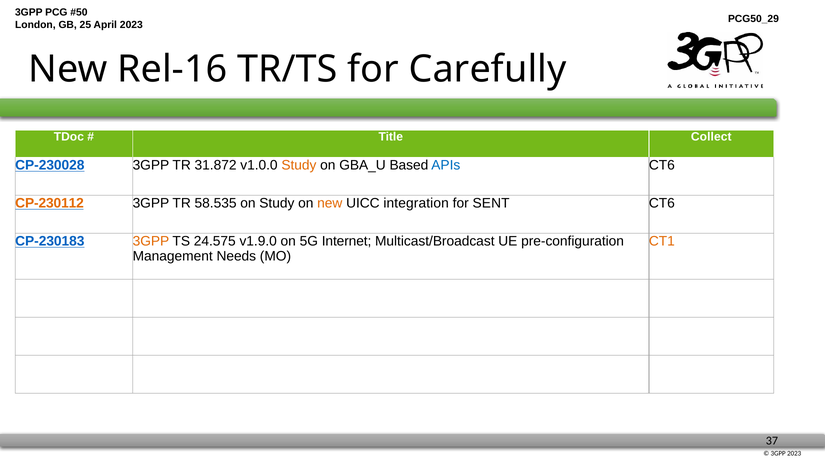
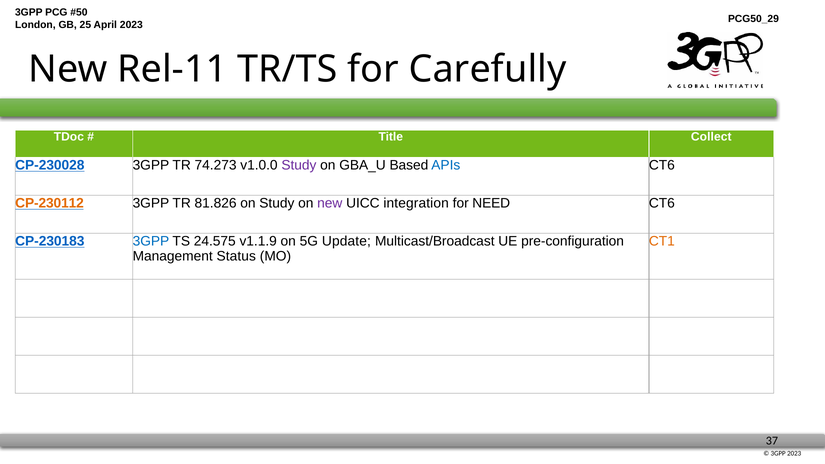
Rel-16: Rel-16 -> Rel-11 (172, 69)
31.872: 31.872 -> 74.273 (216, 165)
Study colour: orange -> purple (299, 165)
58.535: 58.535 -> 81.826 (216, 203)
new colour: orange -> purple (330, 203)
SENT: SENT -> NEED (491, 203)
3GPP colour: orange -> blue (151, 241)
v1.9.0: v1.9.0 -> v1.1.9 (258, 241)
Internet: Internet -> Update (346, 241)
Needs: Needs -> Status (236, 256)
